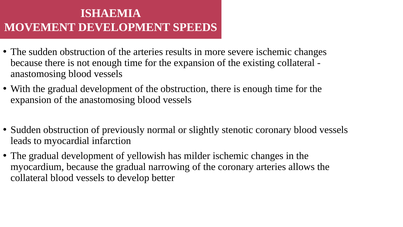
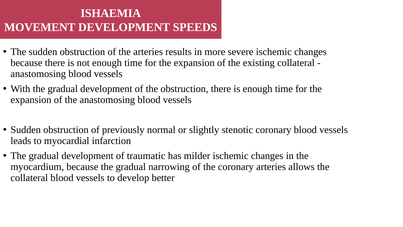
yellowish: yellowish -> traumatic (146, 156)
